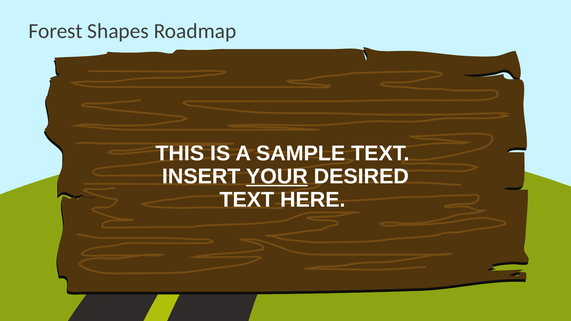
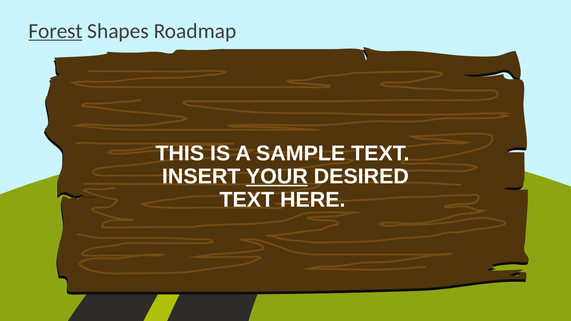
Forest underline: none -> present (56, 31)
